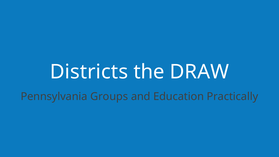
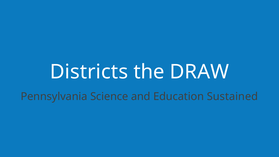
Groups: Groups -> Science (109, 97)
Practically: Practically -> Sustained (232, 97)
